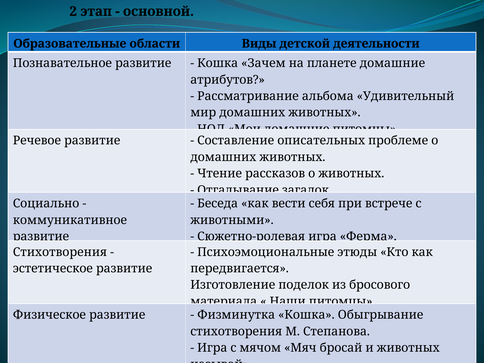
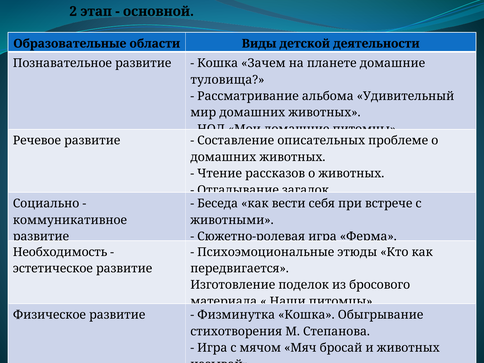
атрибутов: атрибутов -> туловища (227, 80)
Стихотворения: Стихотворения -> Необходимость (60, 252)
